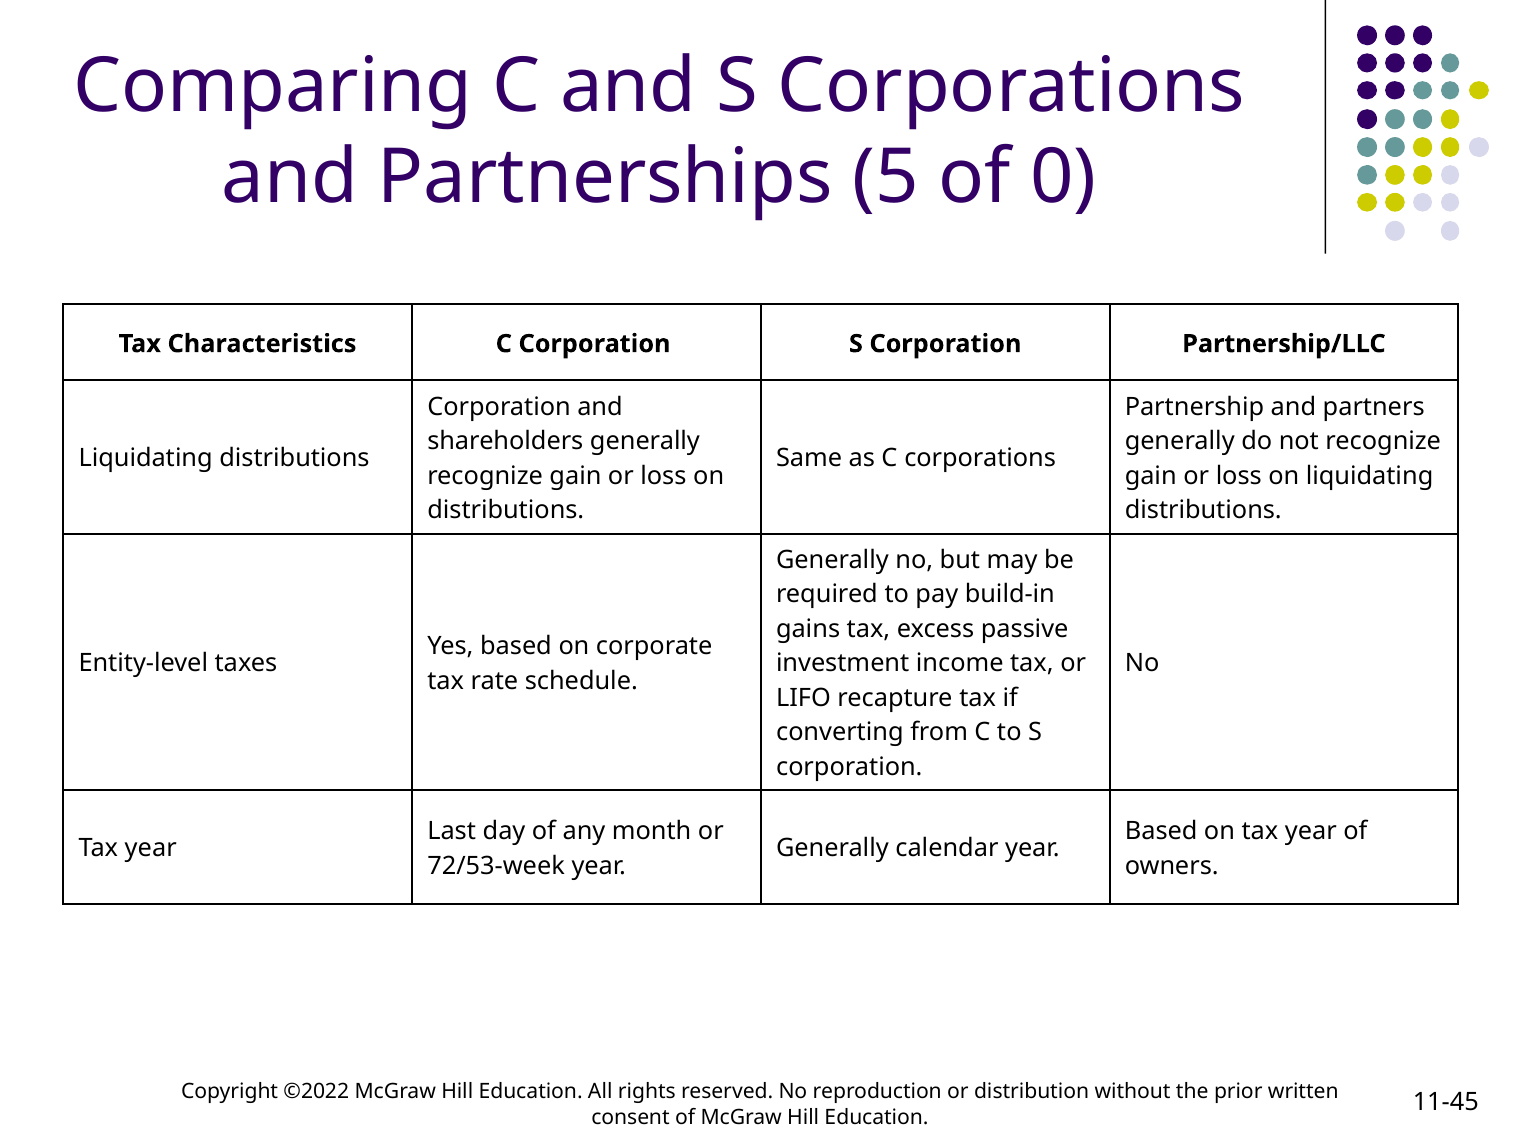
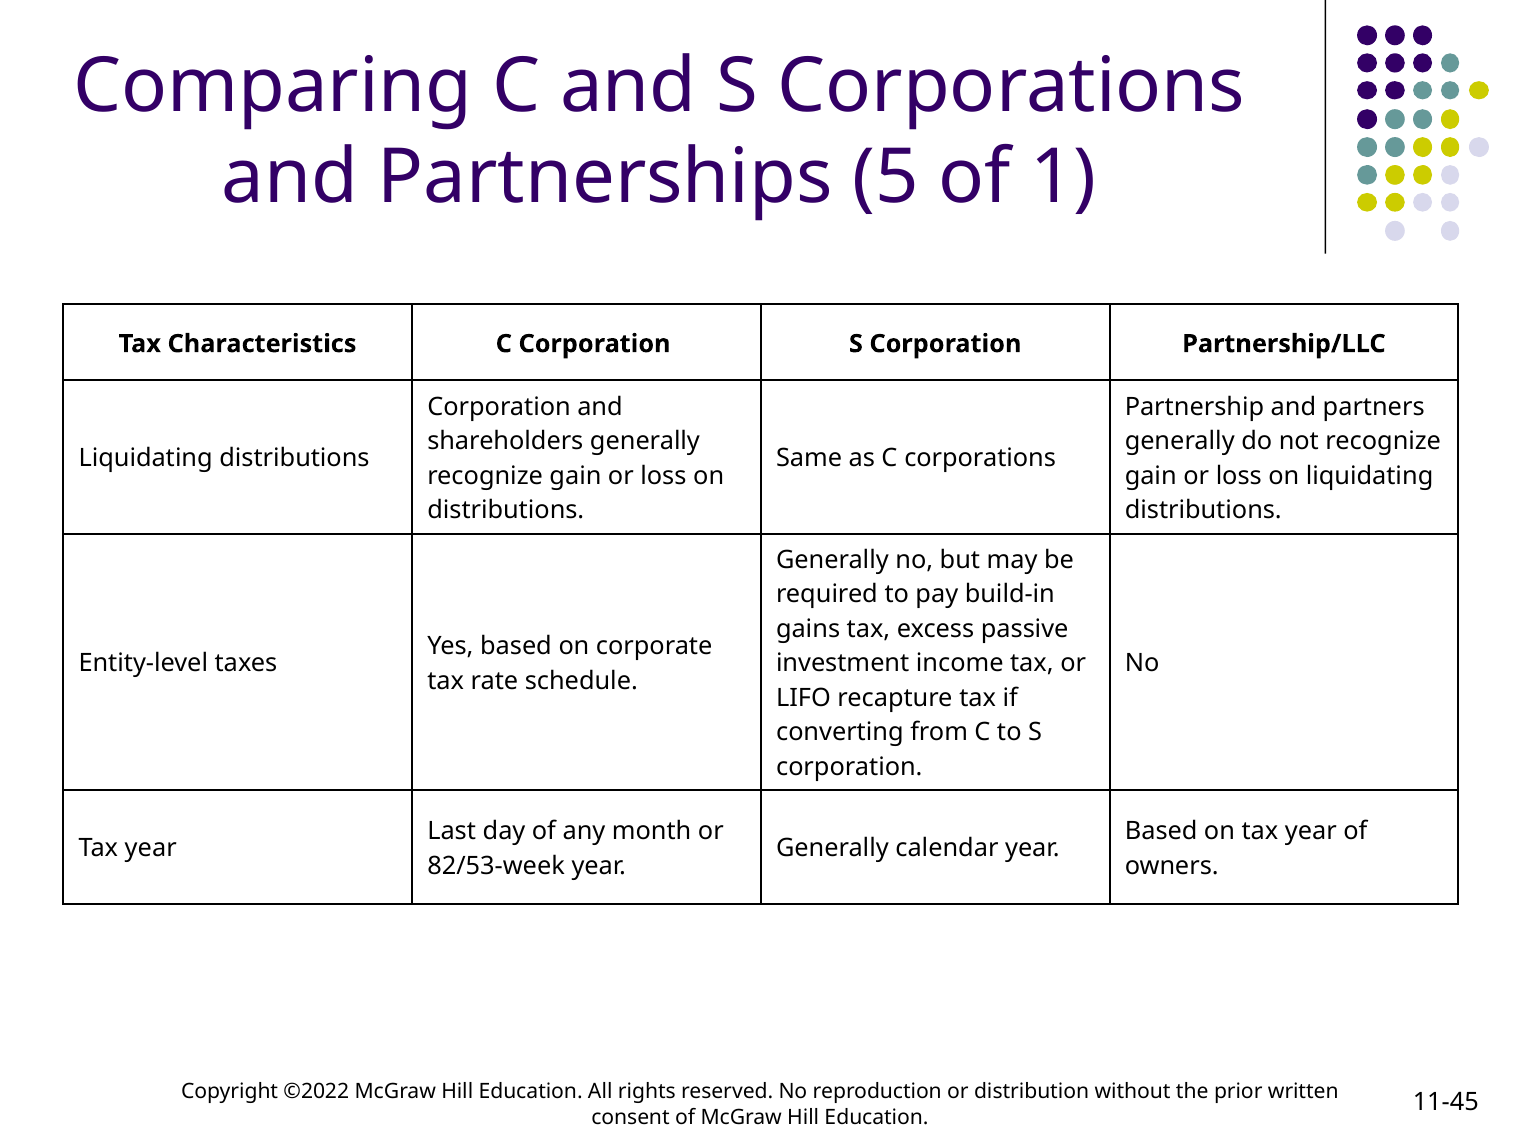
0: 0 -> 1 (1064, 178)
72/53-week: 72/53-week -> 82/53-week (496, 866)
